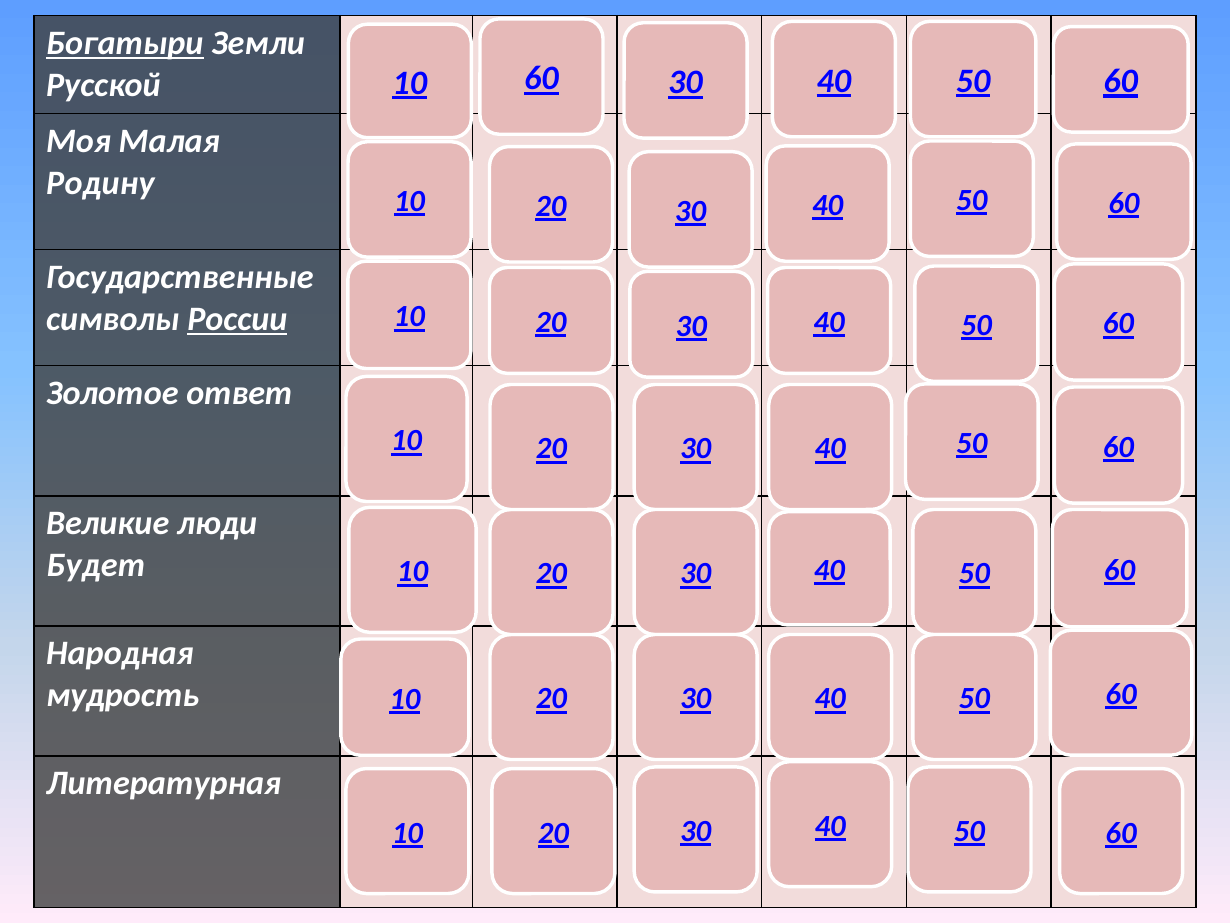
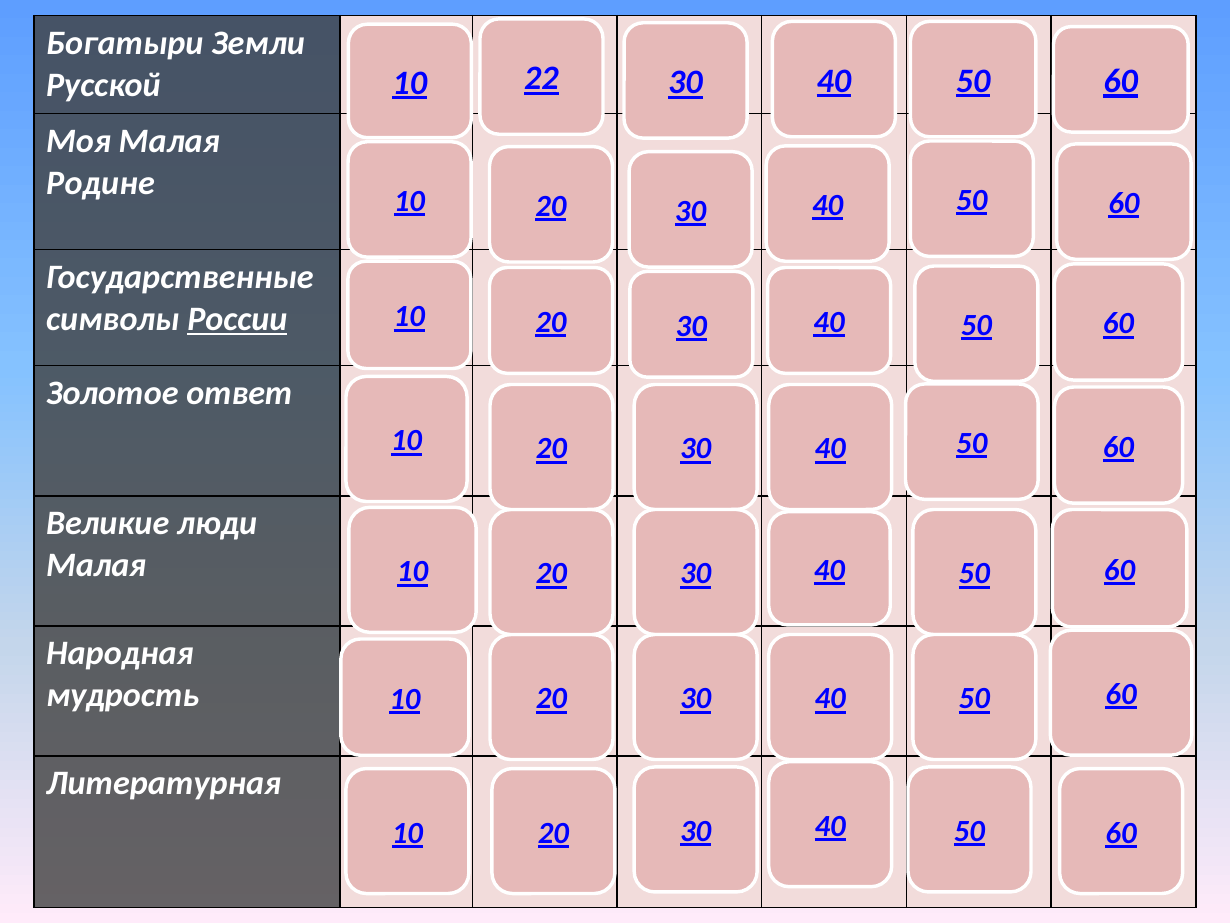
Богатыри underline: present -> none (125, 43)
60: 60 -> 22 (541, 78)
Родину: Родину -> Родине (100, 183)
Будет: Будет -> Малая (96, 565)
